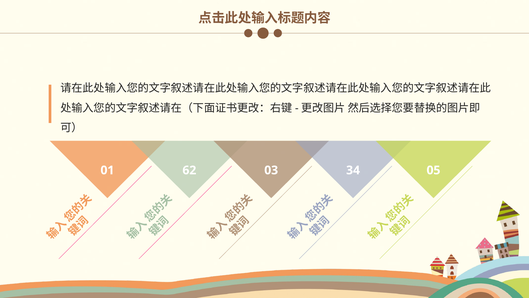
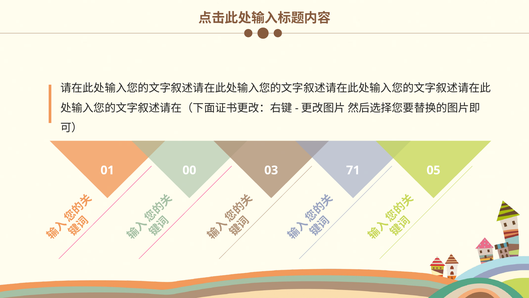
62: 62 -> 00 (189, 170)
34: 34 -> 71 (353, 170)
